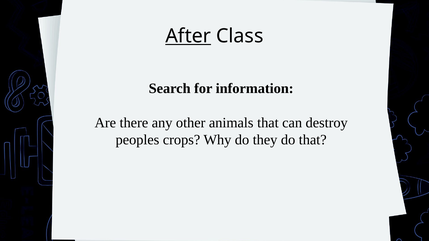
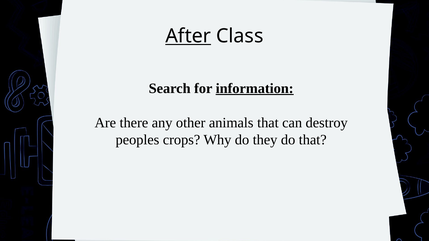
information underline: none -> present (255, 89)
